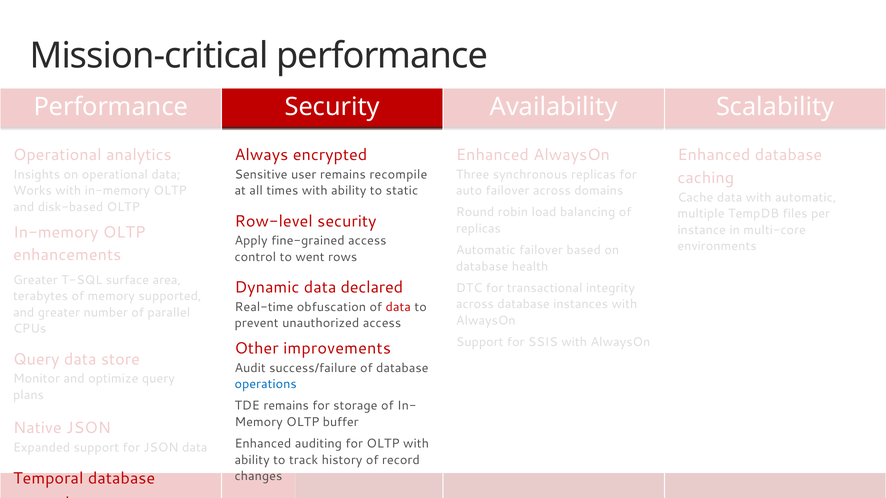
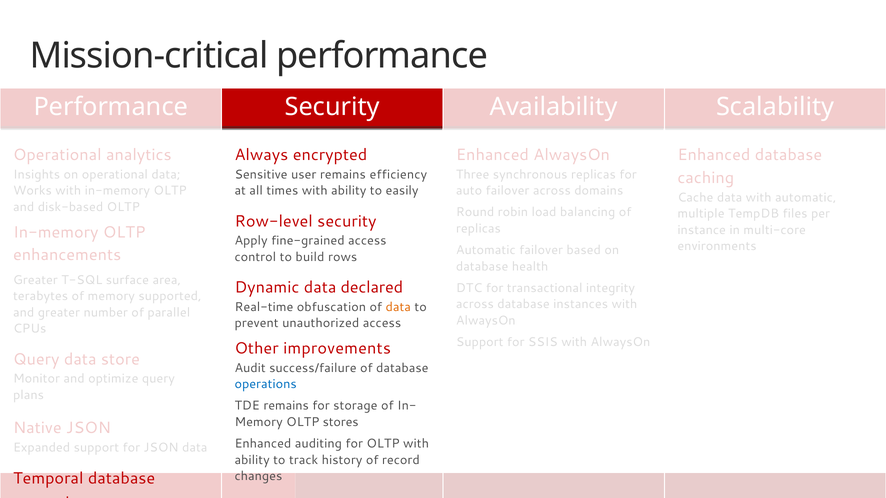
recompile: recompile -> efficiency (398, 175)
static: static -> easily (402, 191)
went: went -> build (310, 257)
data colour: red -> orange (398, 307)
buffer: buffer -> stores (341, 422)
